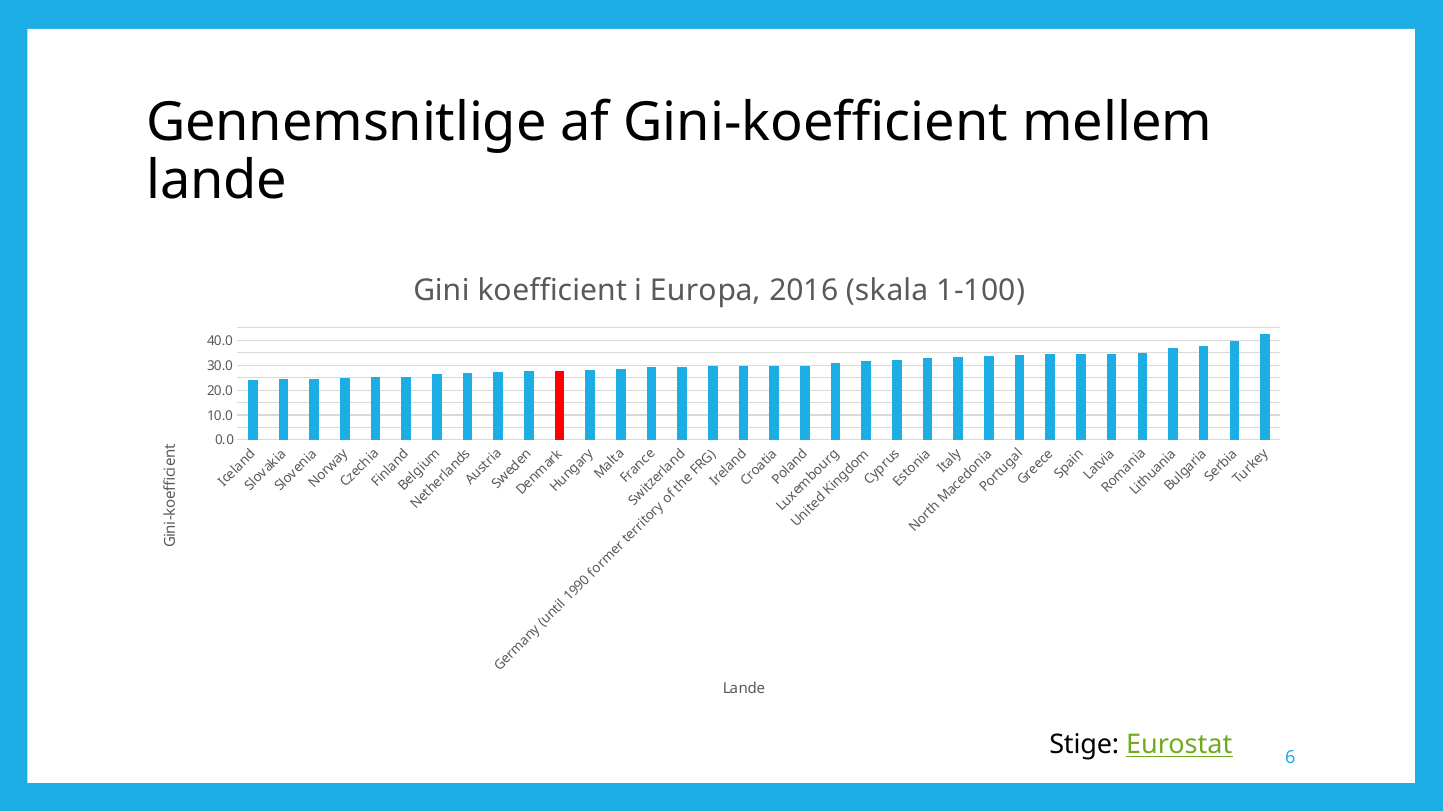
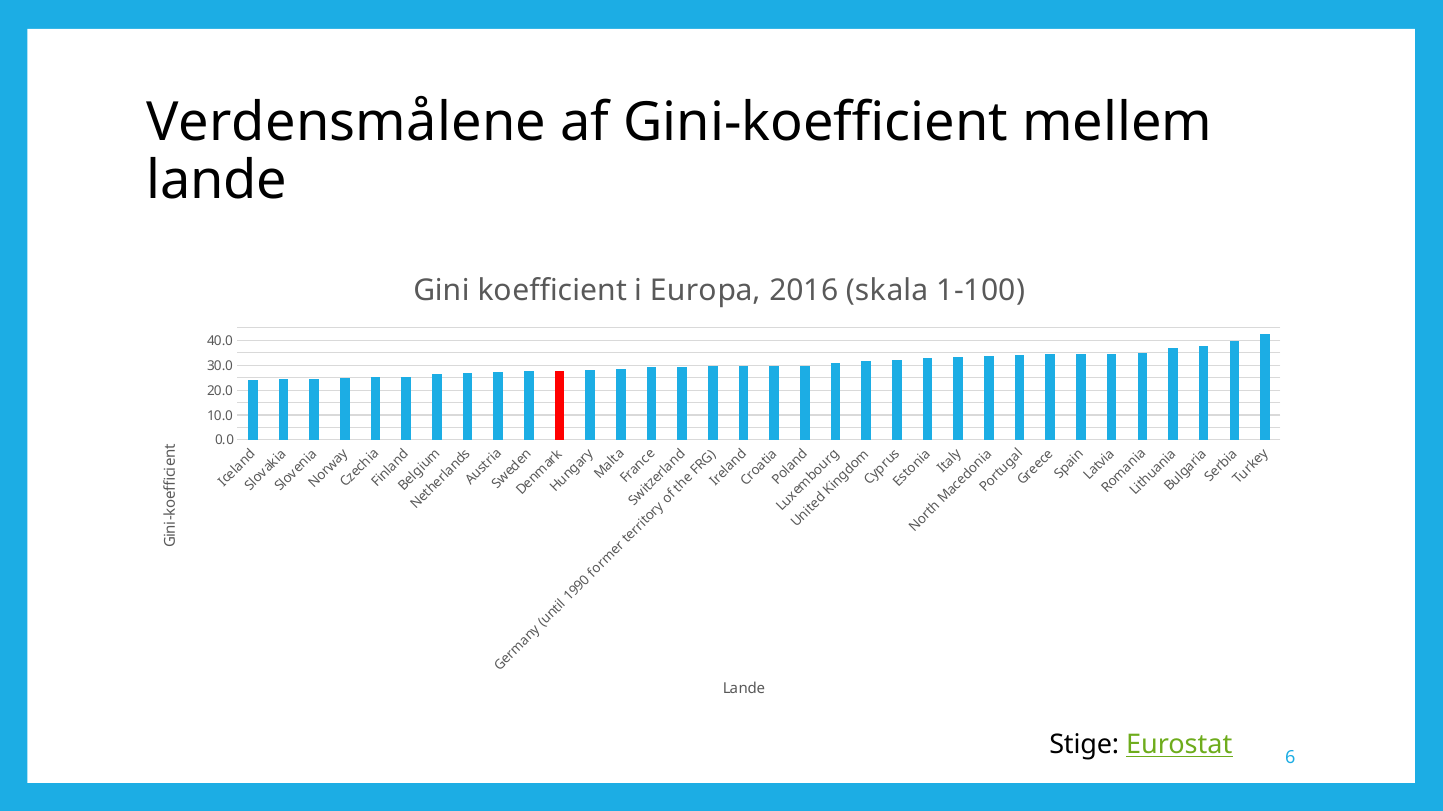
Gennemsnitlige: Gennemsnitlige -> Verdensmålene (346, 123)
